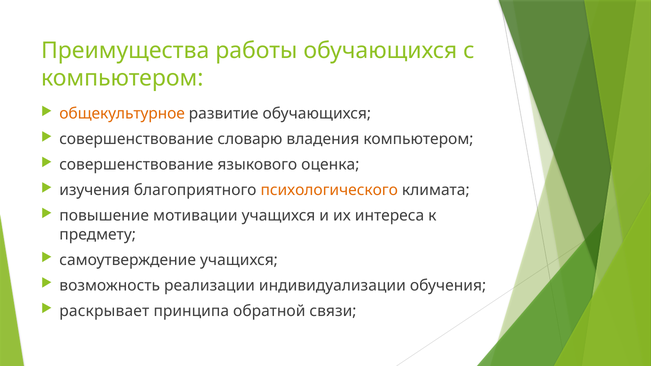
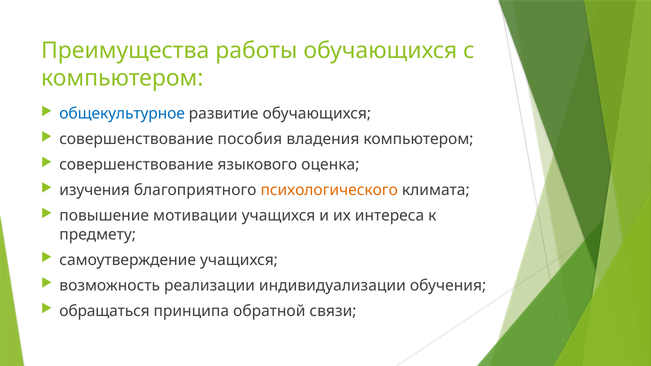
общекультурное colour: orange -> blue (122, 114)
словарю: словарю -> пособия (250, 139)
раскрывает: раскрывает -> обращаться (104, 311)
